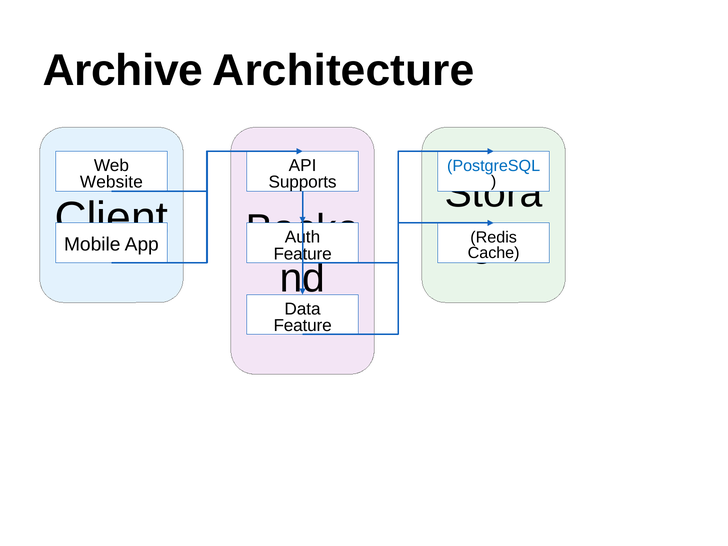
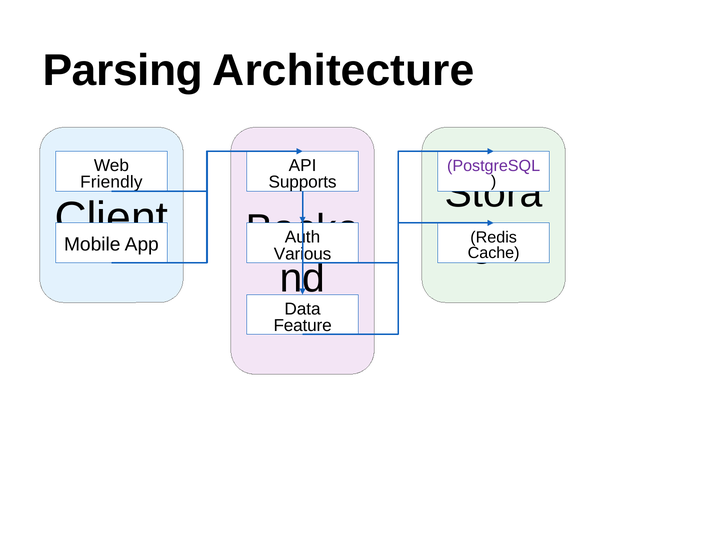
Archive: Archive -> Parsing (123, 70)
PostgreSQL colour: blue -> purple (494, 166)
Website: Website -> Friendly (111, 182)
Feature: Feature -> Various (303, 254)
